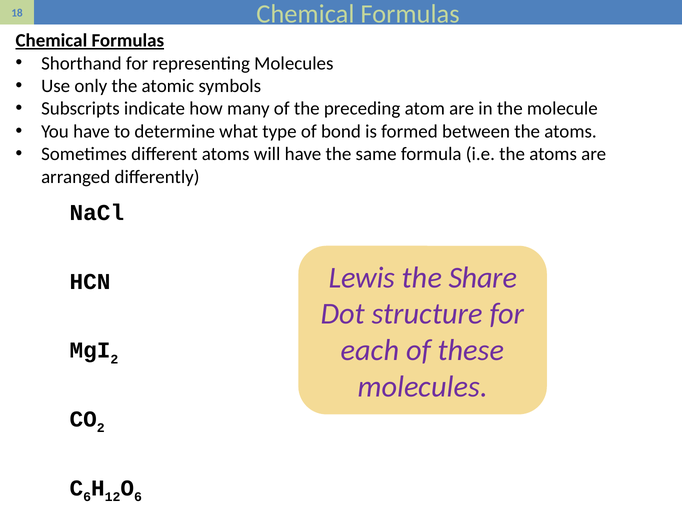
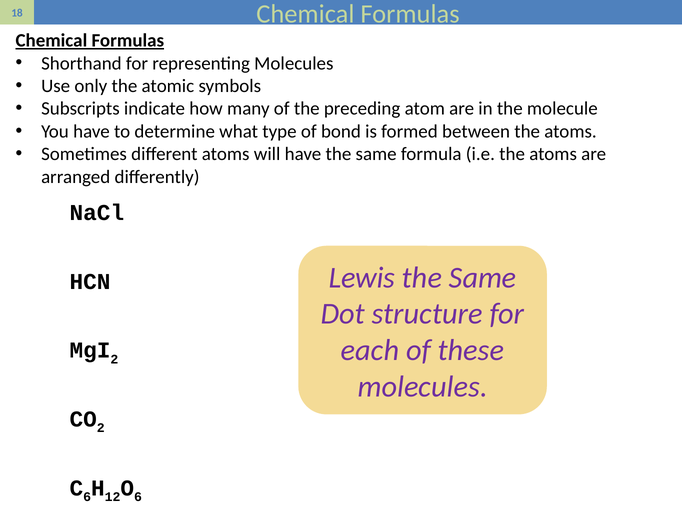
Share: Share -> Same (483, 278)
